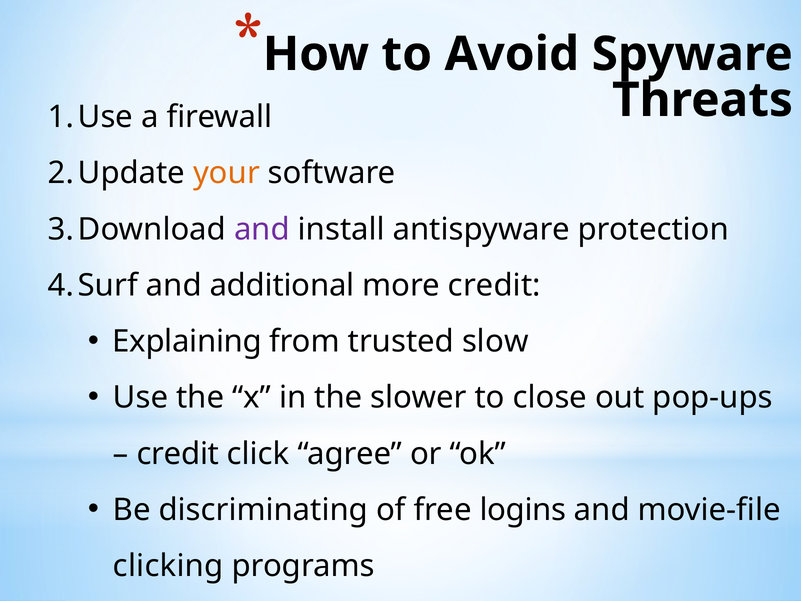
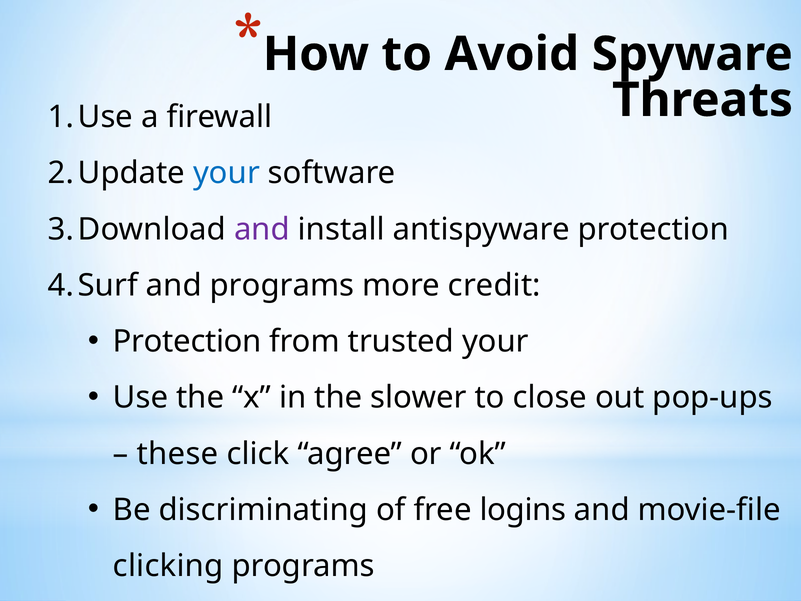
your colour: orange -> blue (226, 173)
and additional: additional -> programs (282, 285)
Explaining: Explaining -> Protection (187, 341)
trusted slow: slow -> your (495, 341)
credit: credit -> these (178, 454)
